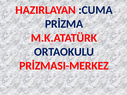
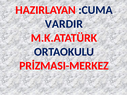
PRİZMA: PRİZMA -> VARDIR (64, 24)
